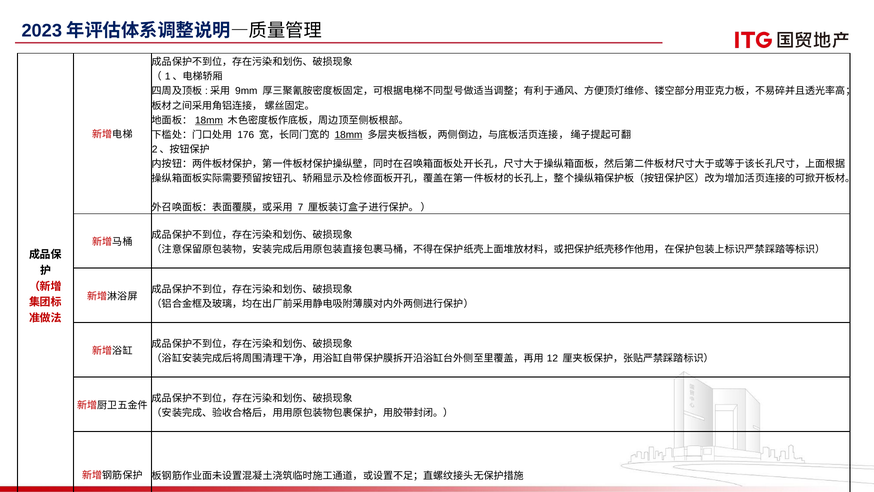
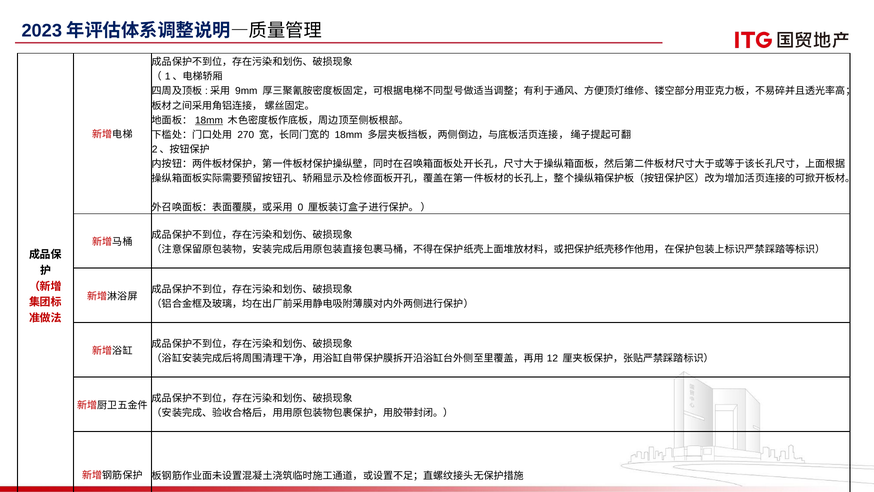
176: 176 -> 270 (246, 135)
18mm underline: present -> none (349, 135)
7: 7 -> 0 (301, 207)
